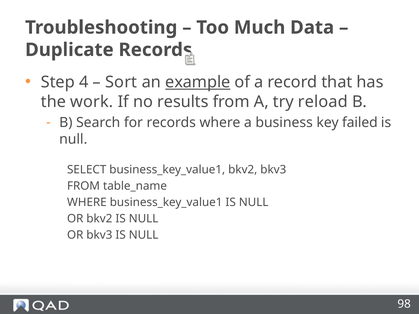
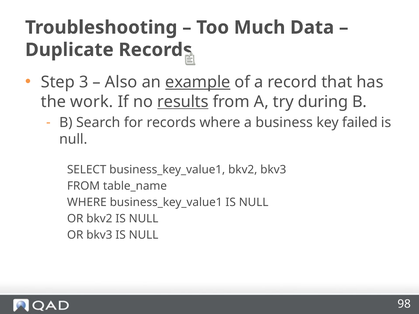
4: 4 -> 3 (84, 82)
Sort: Sort -> Also (121, 82)
results underline: none -> present (183, 102)
reload: reload -> during (323, 102)
